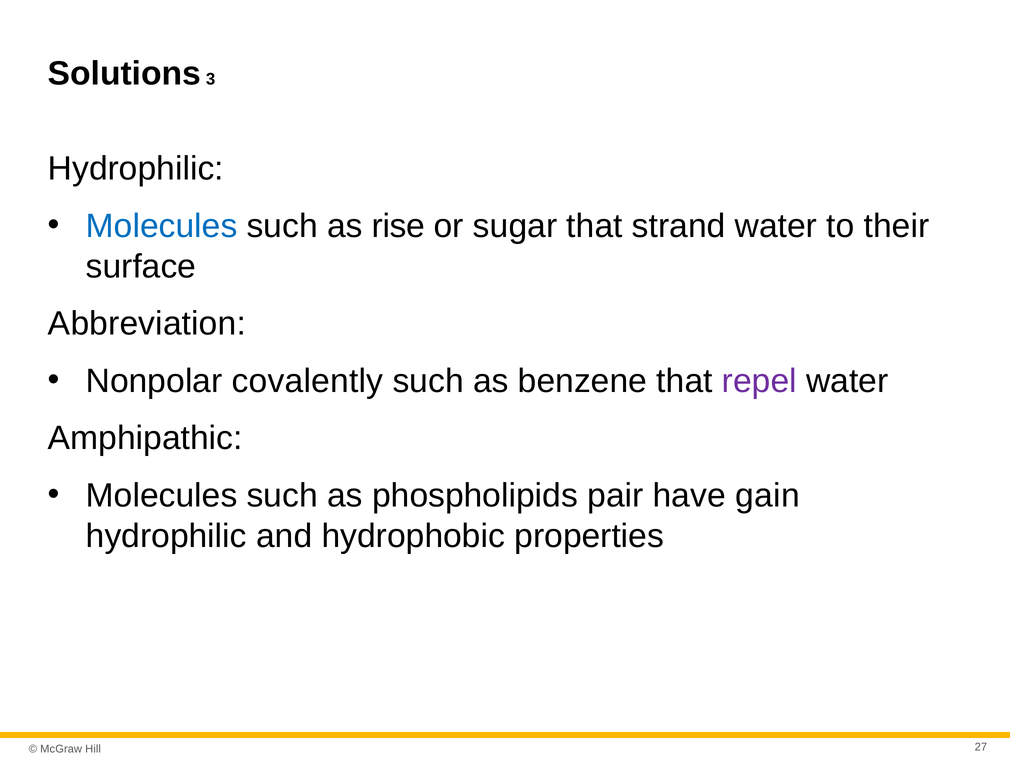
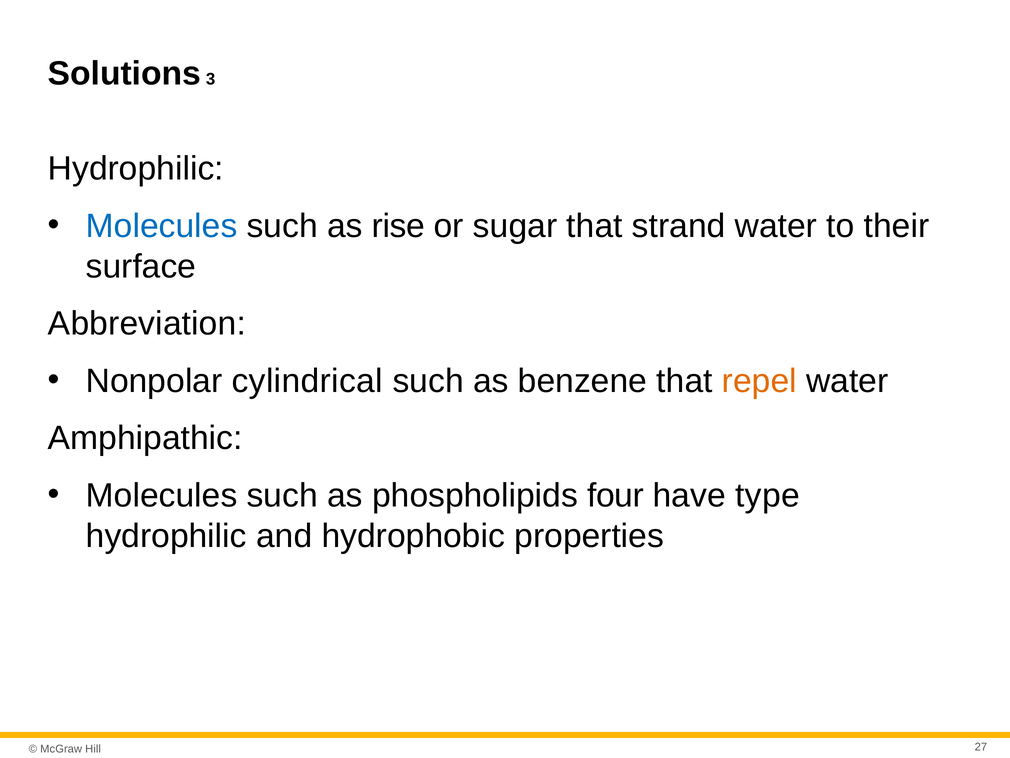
covalently: covalently -> cylindrical (307, 381)
repel colour: purple -> orange (759, 381)
pair: pair -> four (616, 495)
gain: gain -> type (768, 495)
